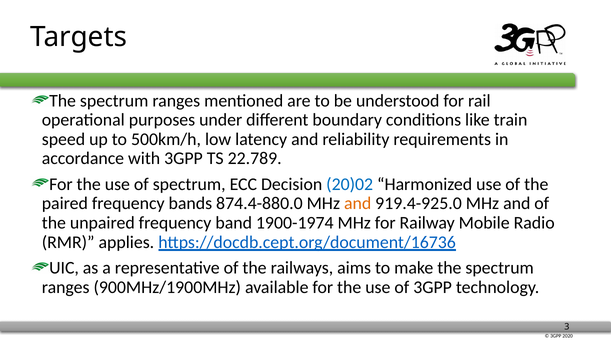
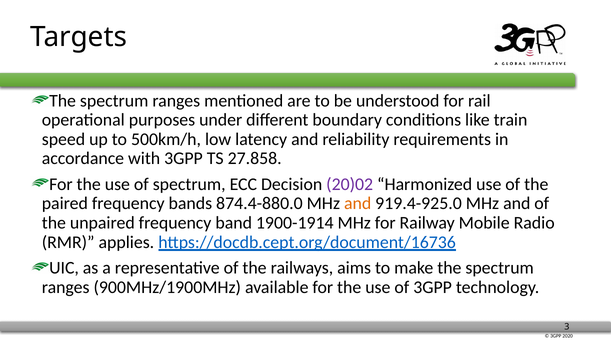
22.789: 22.789 -> 27.858 (255, 158)
20)02 colour: blue -> purple (350, 184)
1900-1974: 1900-1974 -> 1900-1914 (295, 223)
